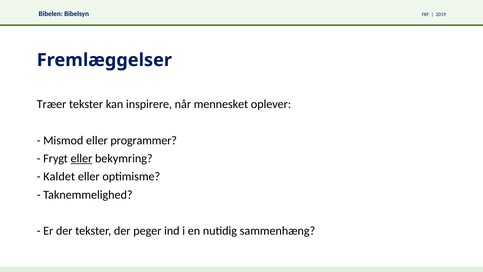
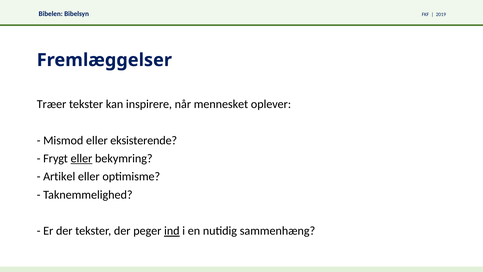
programmer: programmer -> eksisterende (144, 140)
Kaldet: Kaldet -> Artikel (59, 176)
ind underline: none -> present (172, 231)
